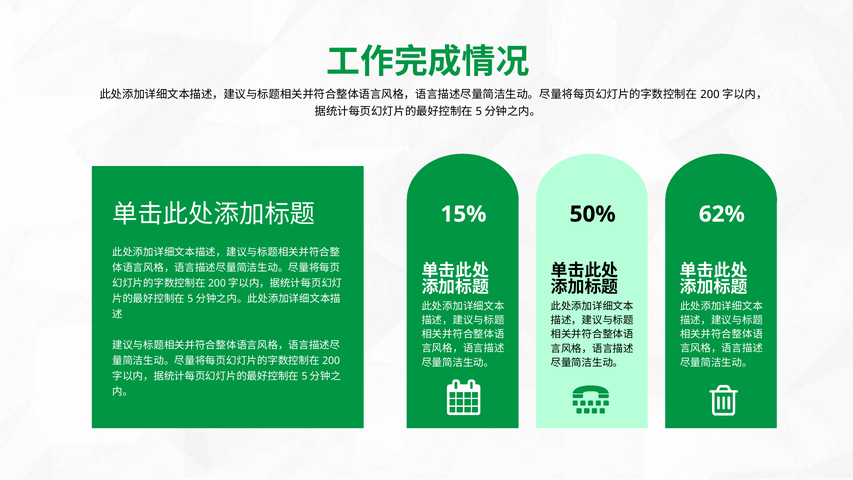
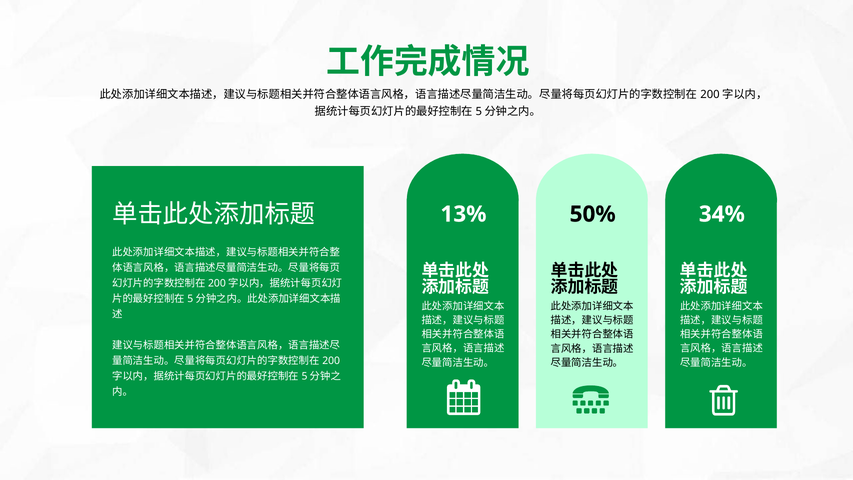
62%: 62% -> 34% (722, 214)
15%: 15% -> 13% (463, 214)
